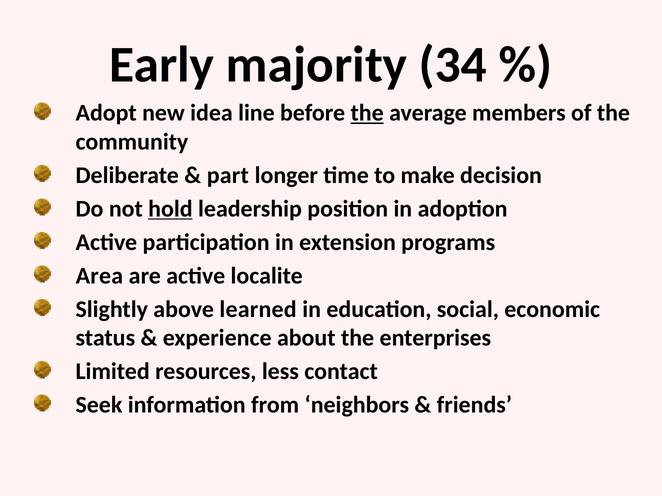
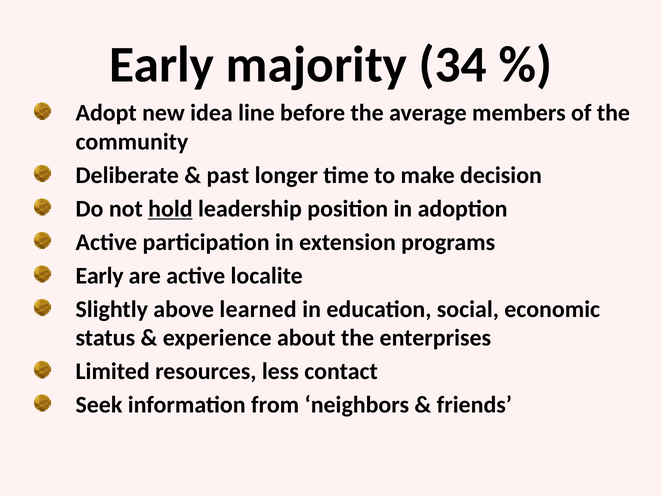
the underline: present -> none (367, 113)
part: part -> past (228, 175)
Area: Area -> Early (100, 276)
